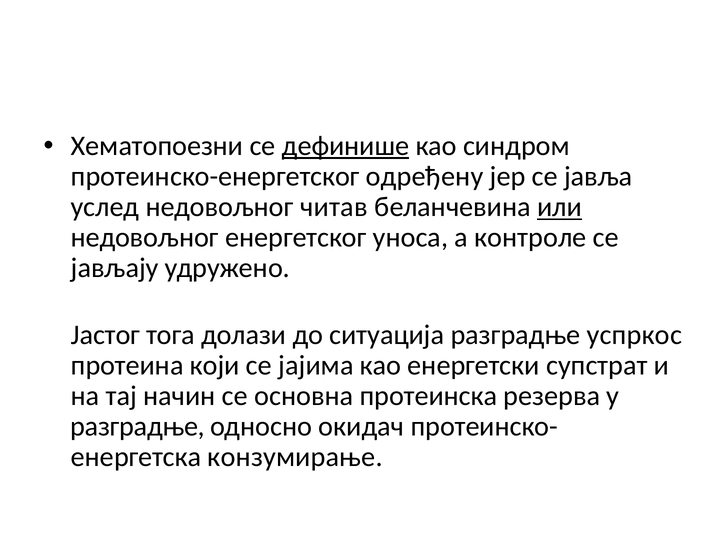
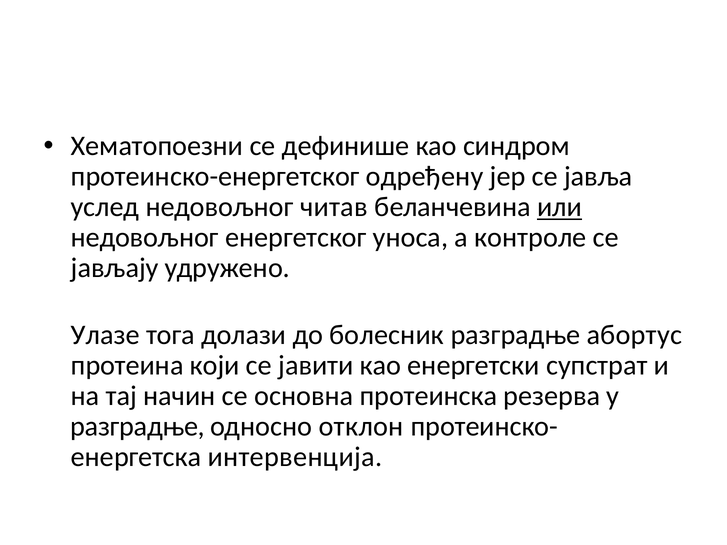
дефинише underline: present -> none (346, 146)
Јастог: Јастог -> Улазе (105, 335)
ситуација: ситуација -> болесник (387, 335)
успркос: успркос -> абортус (634, 335)
јајима: јајима -> јавити (316, 365)
окидач: окидач -> отклон (361, 426)
конзумирање: конзумирање -> интервенција (295, 457)
